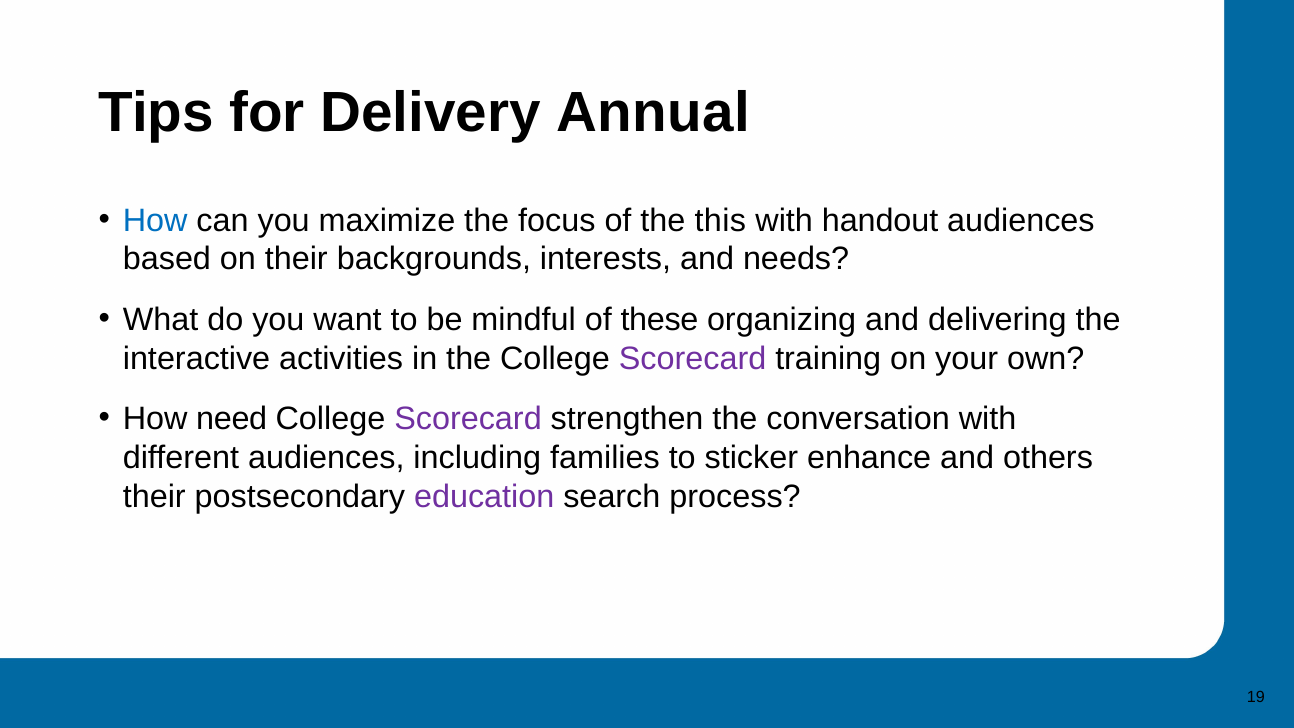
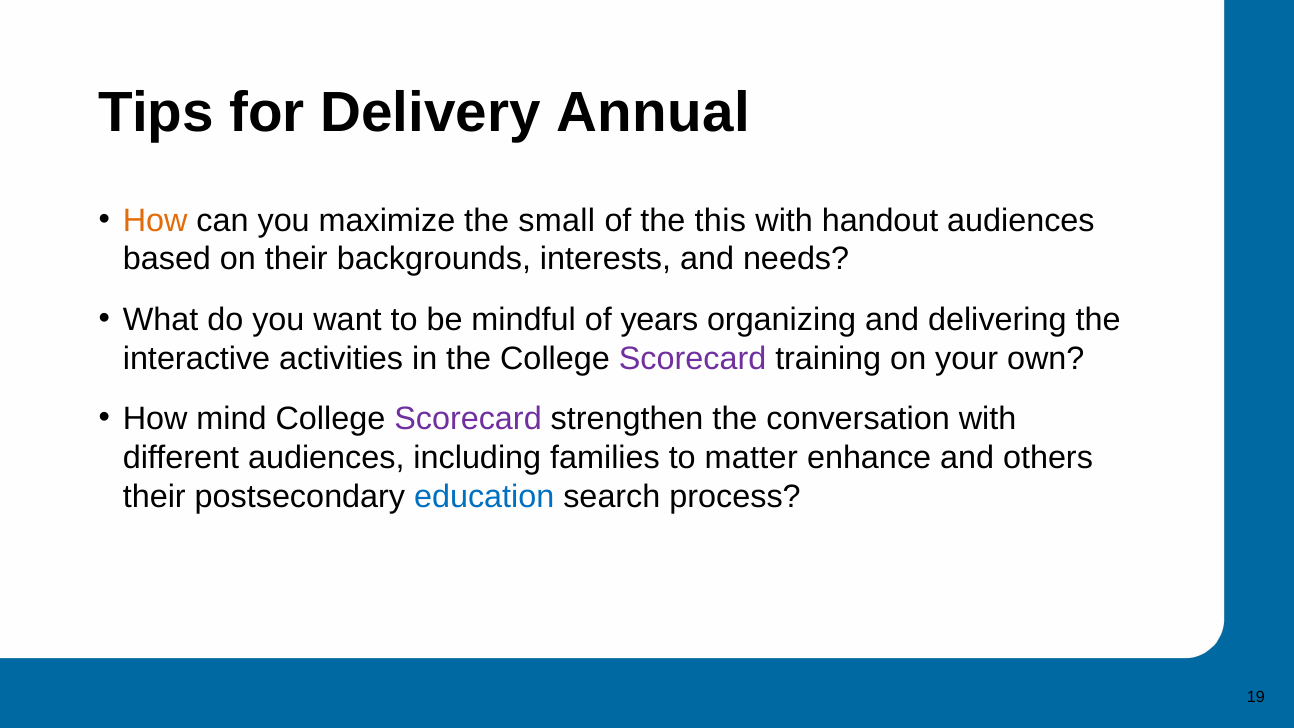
How colour: blue -> orange (155, 220)
focus: focus -> small (557, 220)
these: these -> years (660, 320)
need: need -> mind (232, 419)
sticker: sticker -> matter (751, 458)
education colour: purple -> blue (484, 496)
